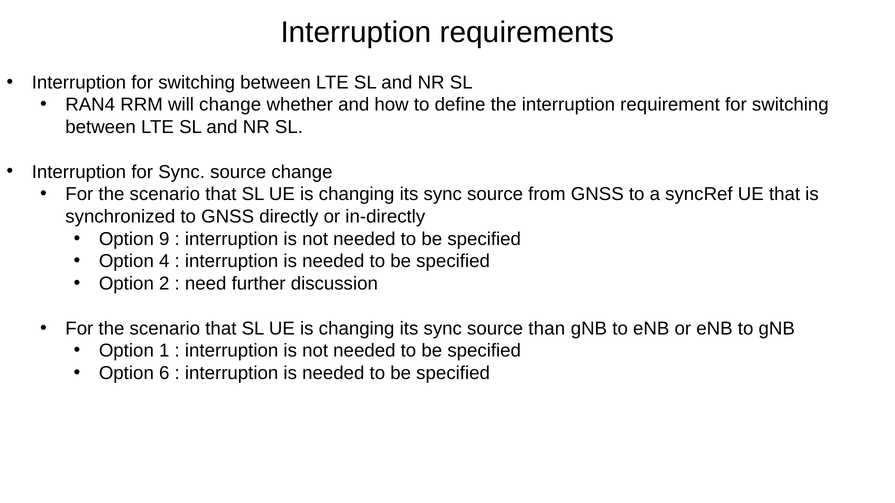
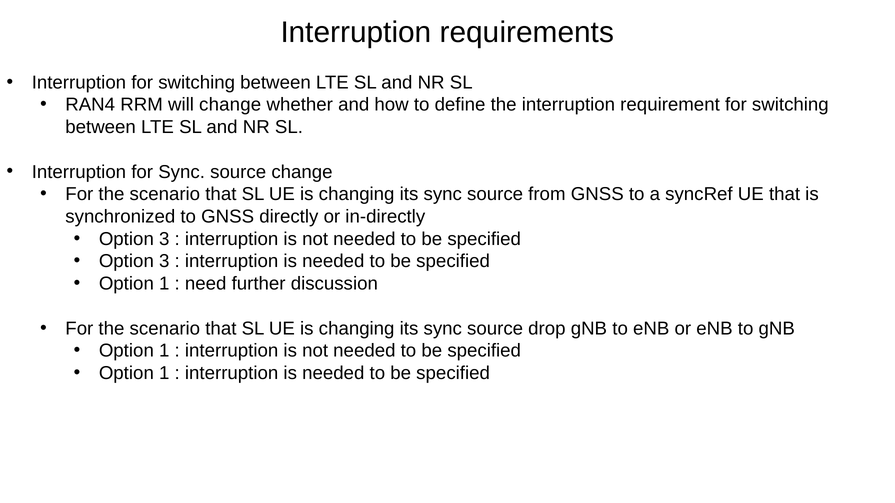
9: 9 -> 3 (164, 239)
4: 4 -> 3 (164, 262)
2: 2 -> 1 (164, 284)
than: than -> drop (547, 329)
6: 6 -> 1 (164, 373)
